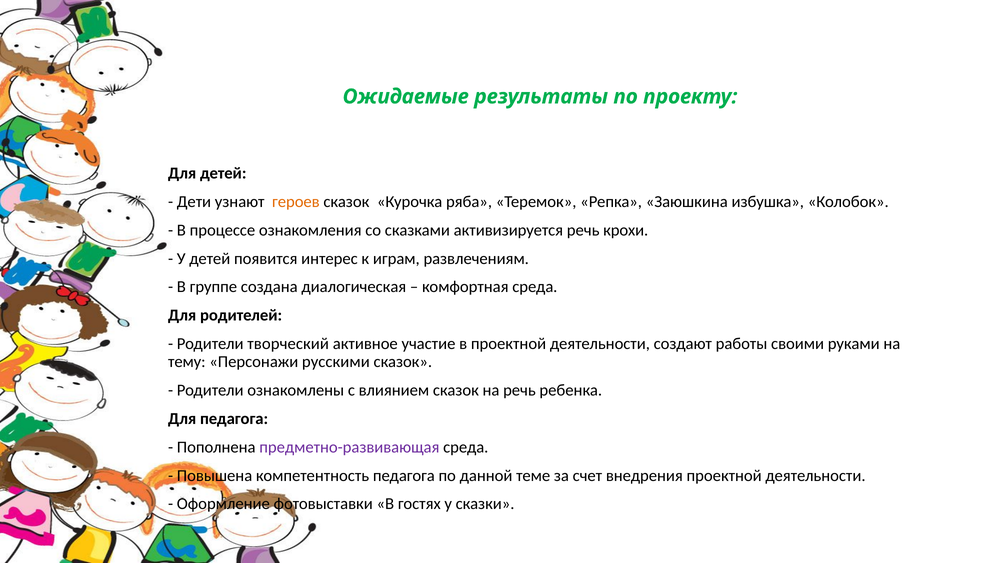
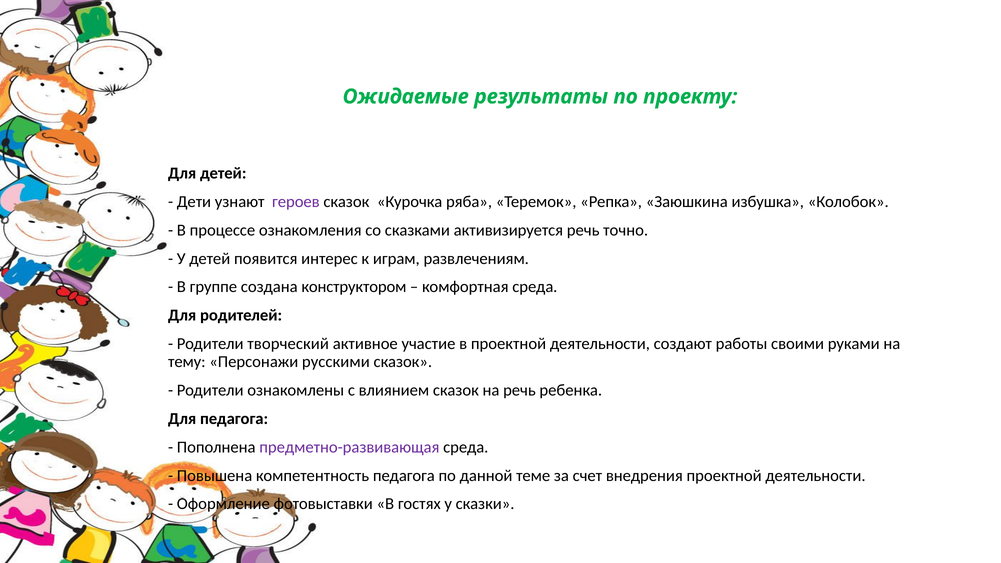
героев colour: orange -> purple (296, 202)
крохи: крохи -> точно (626, 230)
диалогическая: диалогическая -> конструктором (354, 287)
